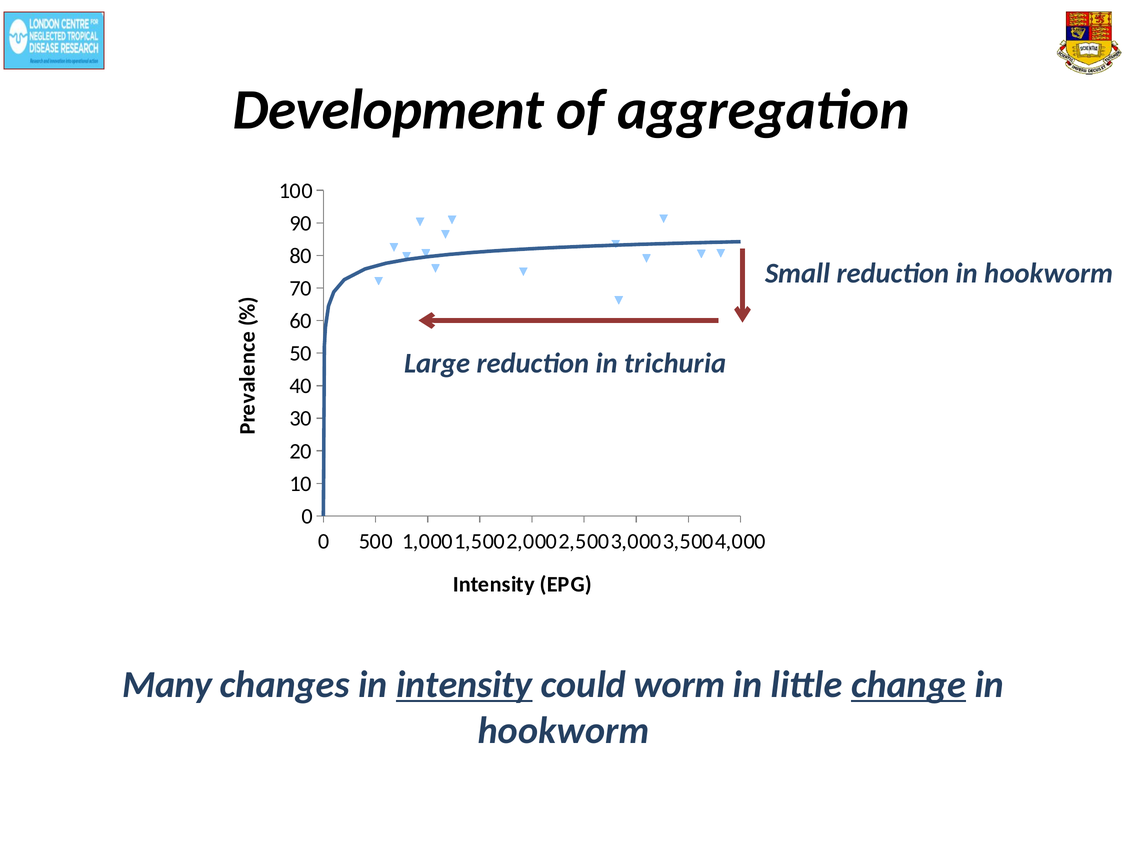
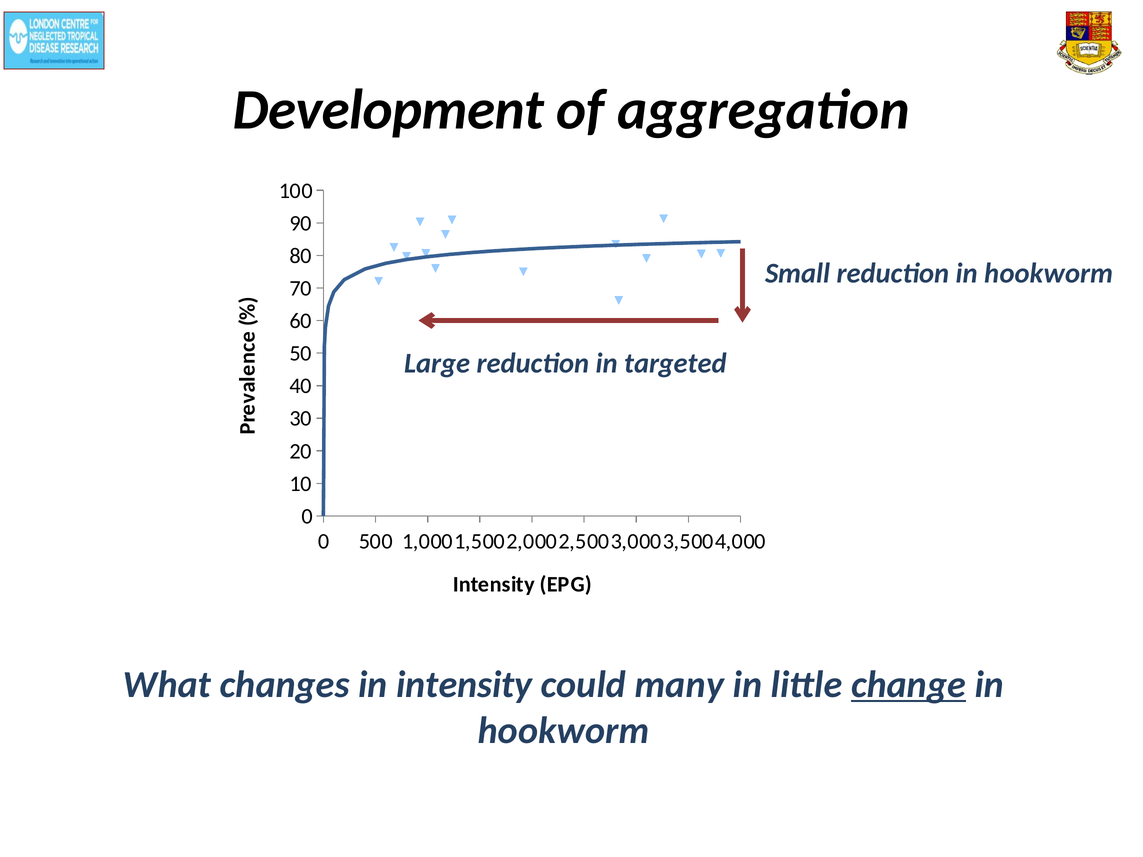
trichuria: trichuria -> targeted (675, 363)
Many: Many -> What (167, 685)
intensity underline: present -> none (464, 685)
worm: worm -> many (679, 685)
